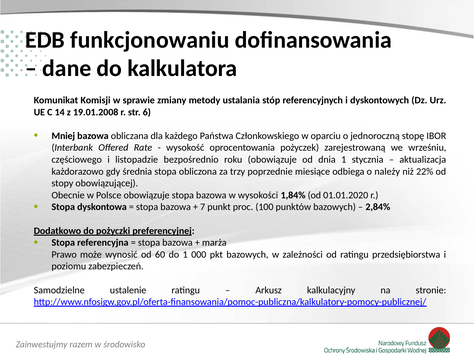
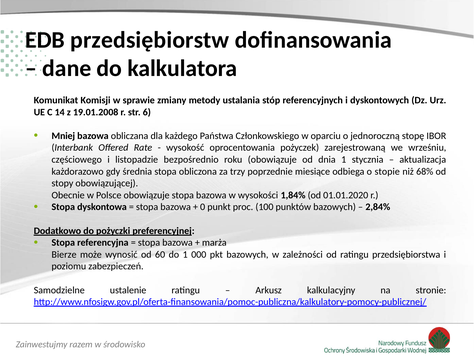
funkcjonowaniu: funkcjonowaniu -> przedsiębiorstw (150, 40)
należy: należy -> stopie (387, 171)
22%: 22% -> 68% (425, 171)
7: 7 -> 0 (203, 207)
Prawo: Prawo -> Bierze (64, 254)
